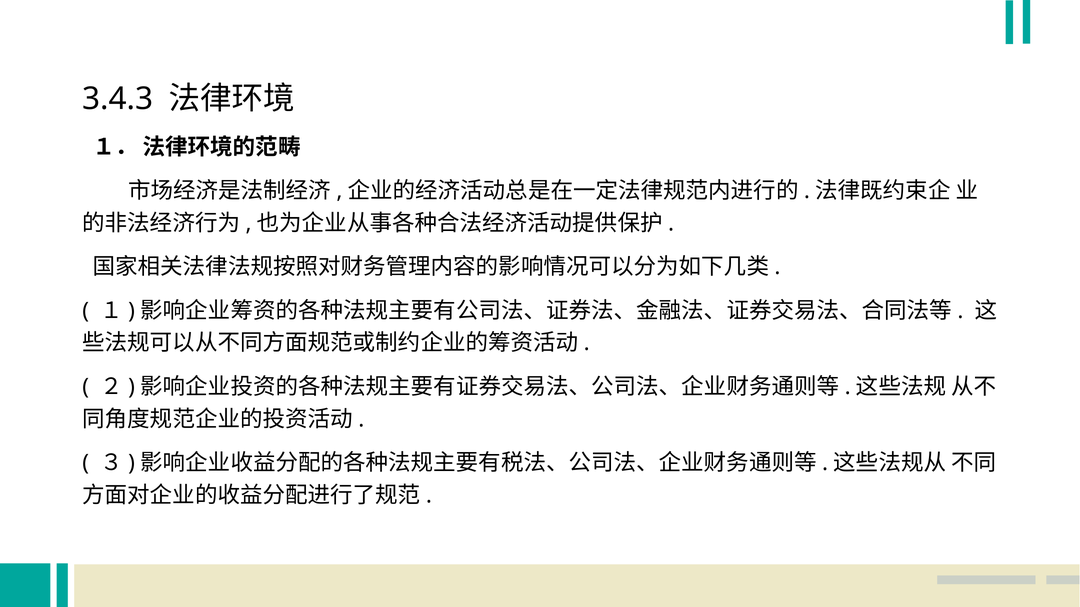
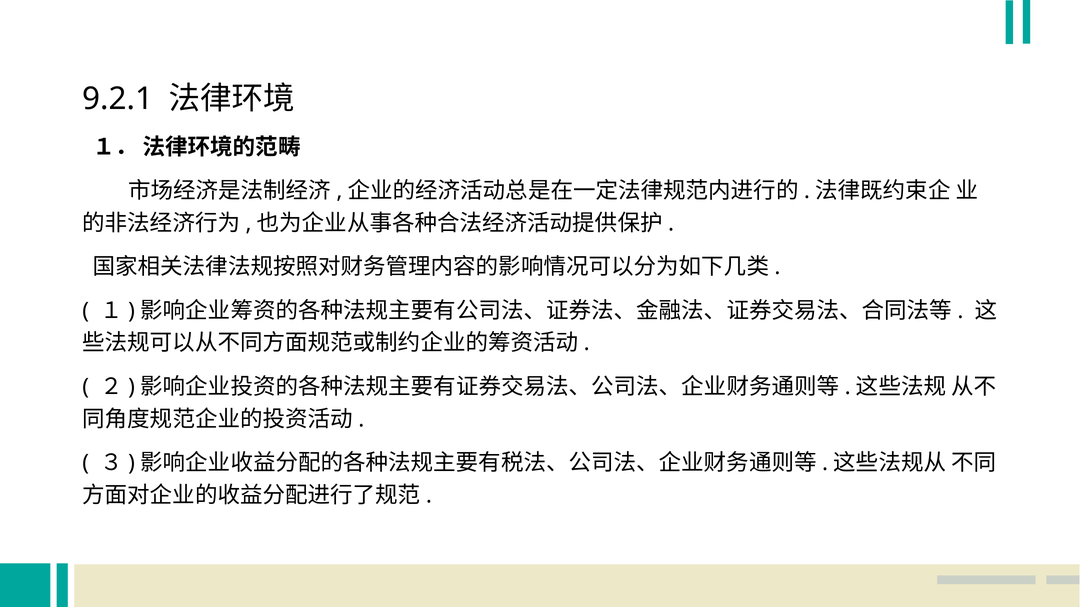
3.4.3: 3.4.3 -> 9.2.1 (118, 99)
